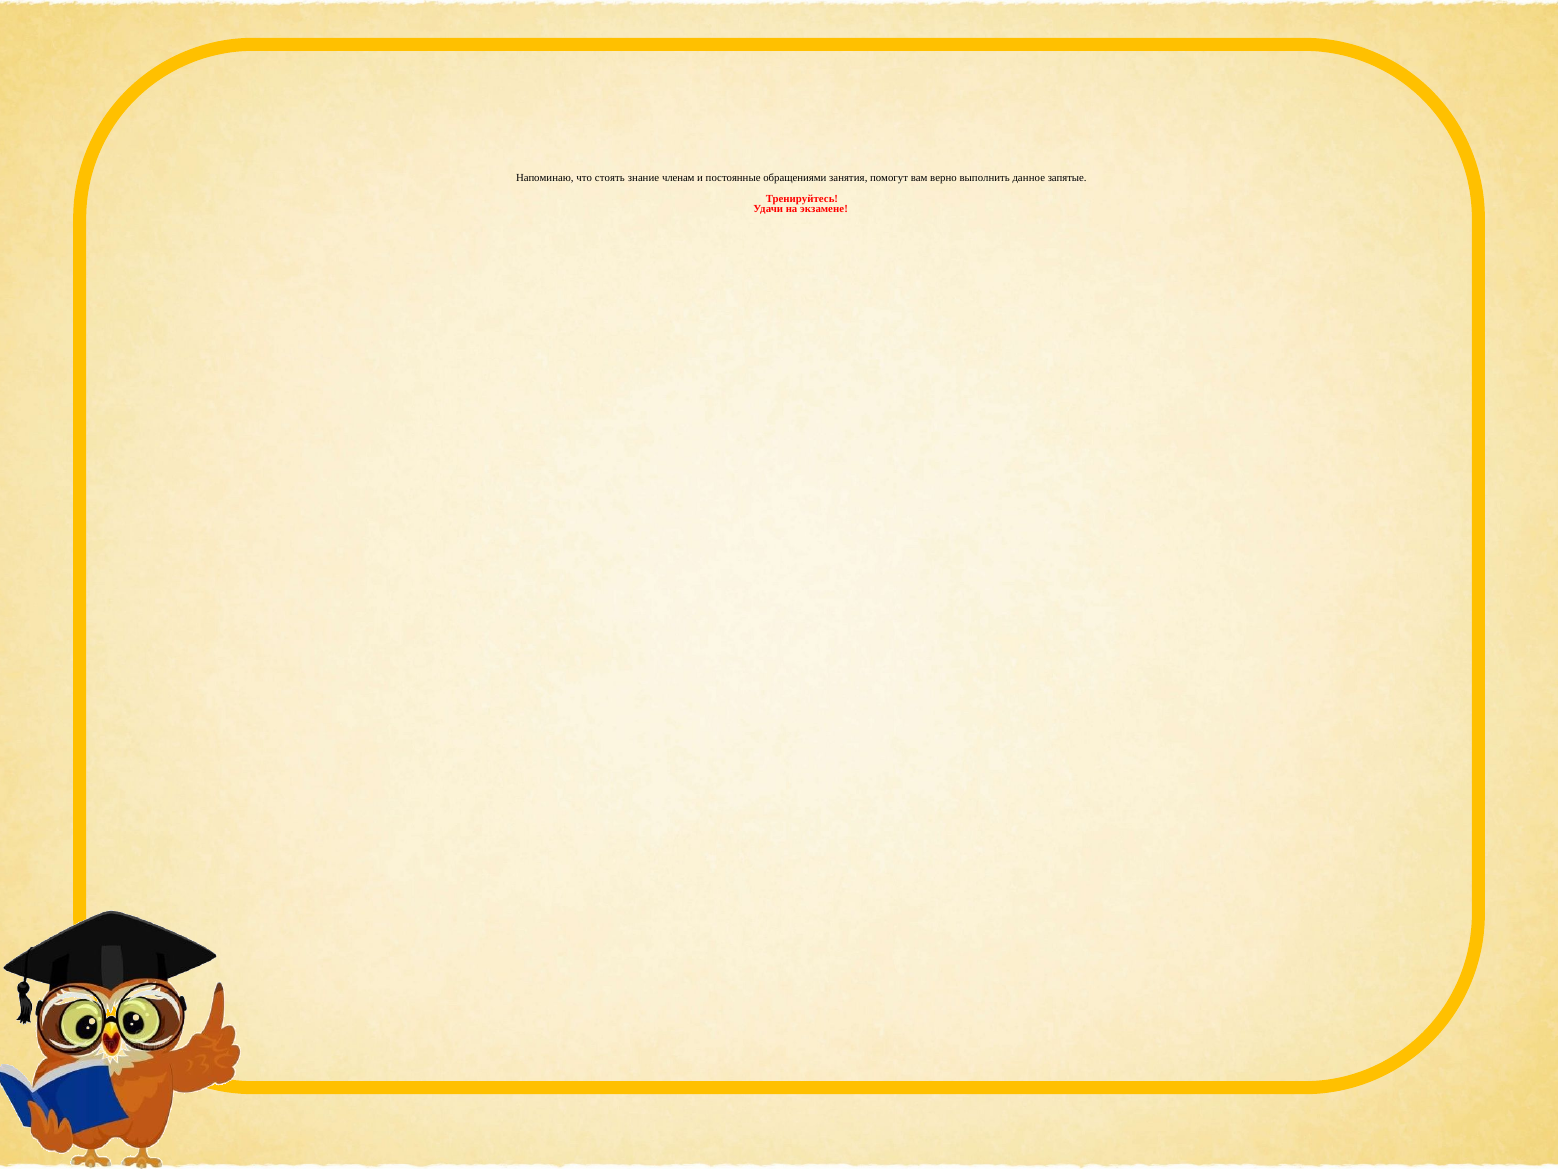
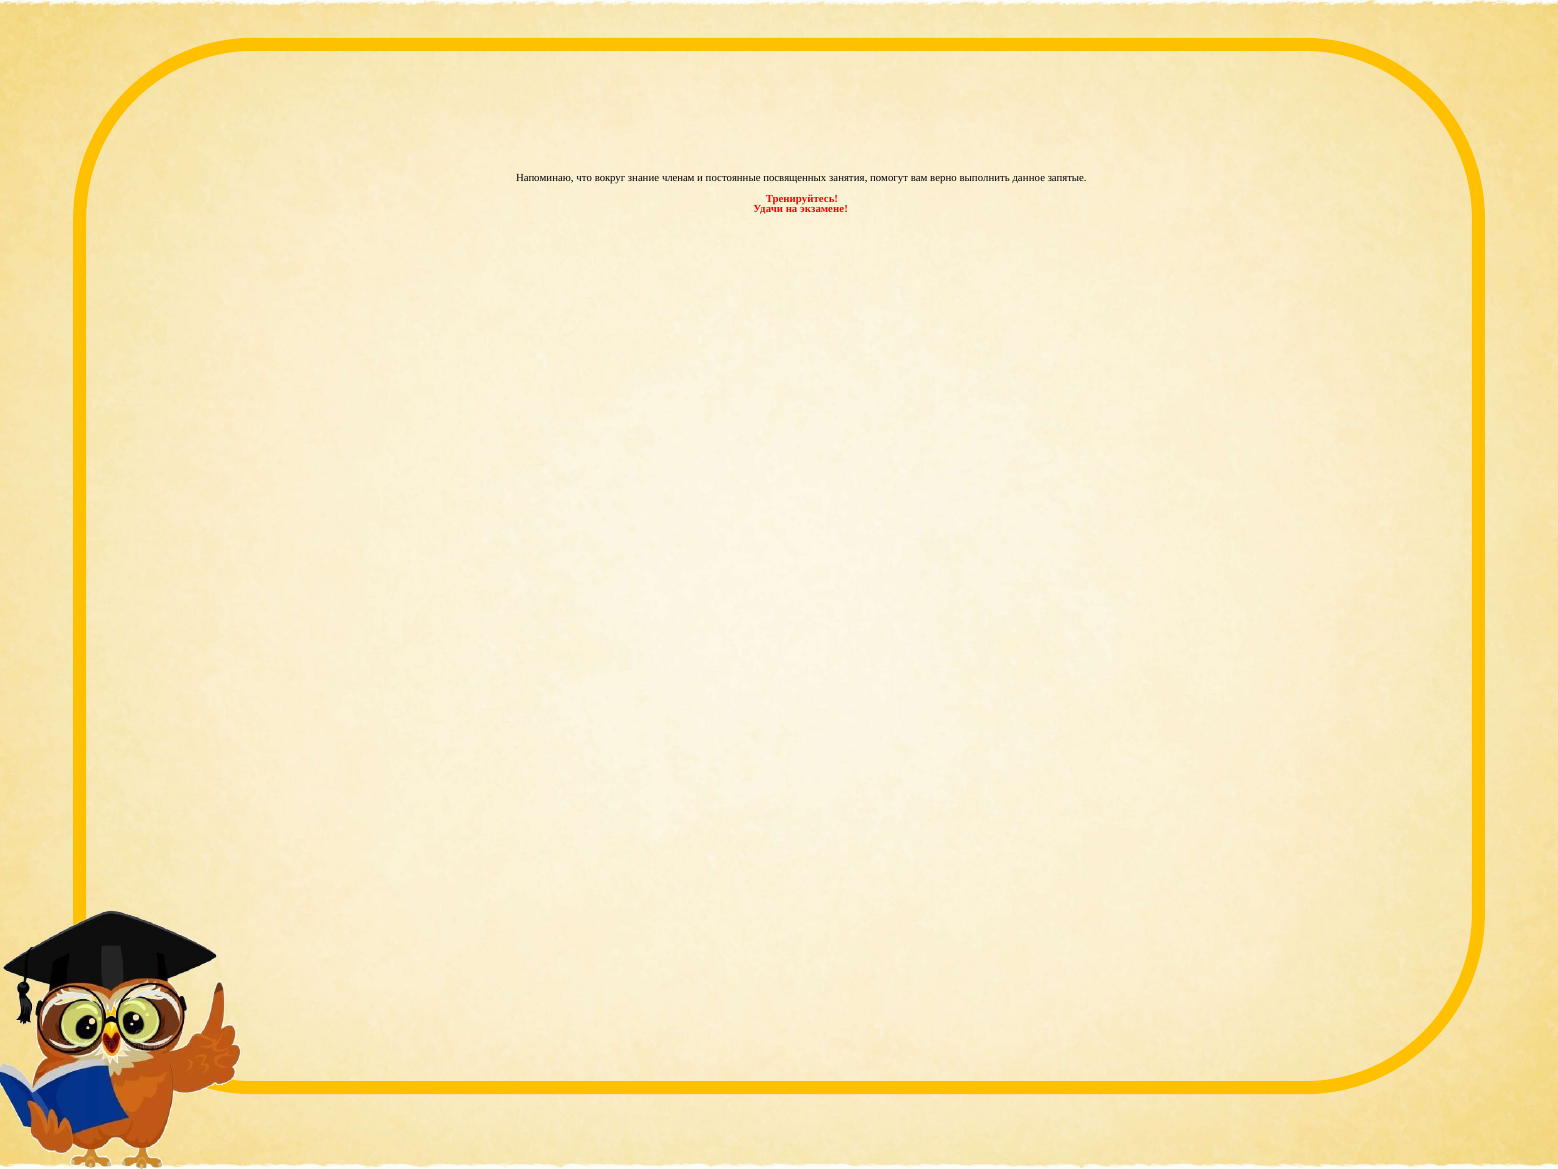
стоять: стоять -> вокруг (610, 178)
обращениями: обращениями -> посвященных (795, 178)
